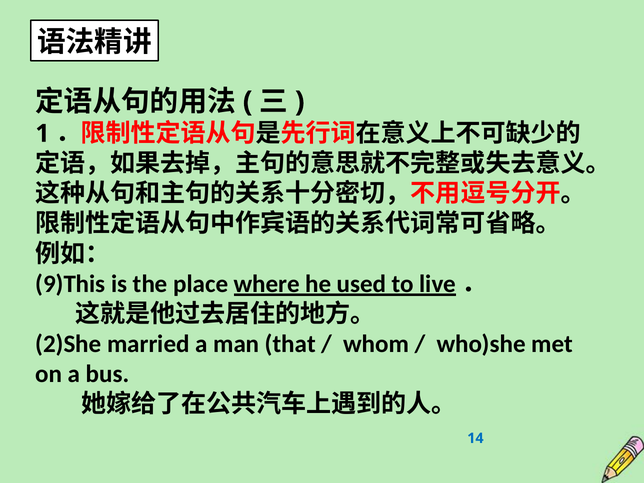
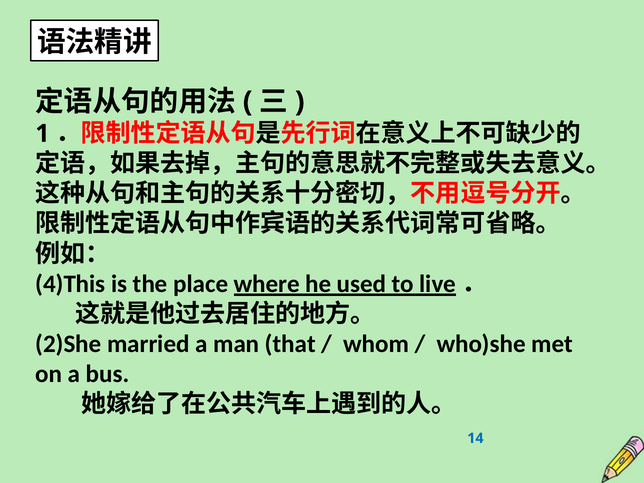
9)This: 9)This -> 4)This (70, 284)
